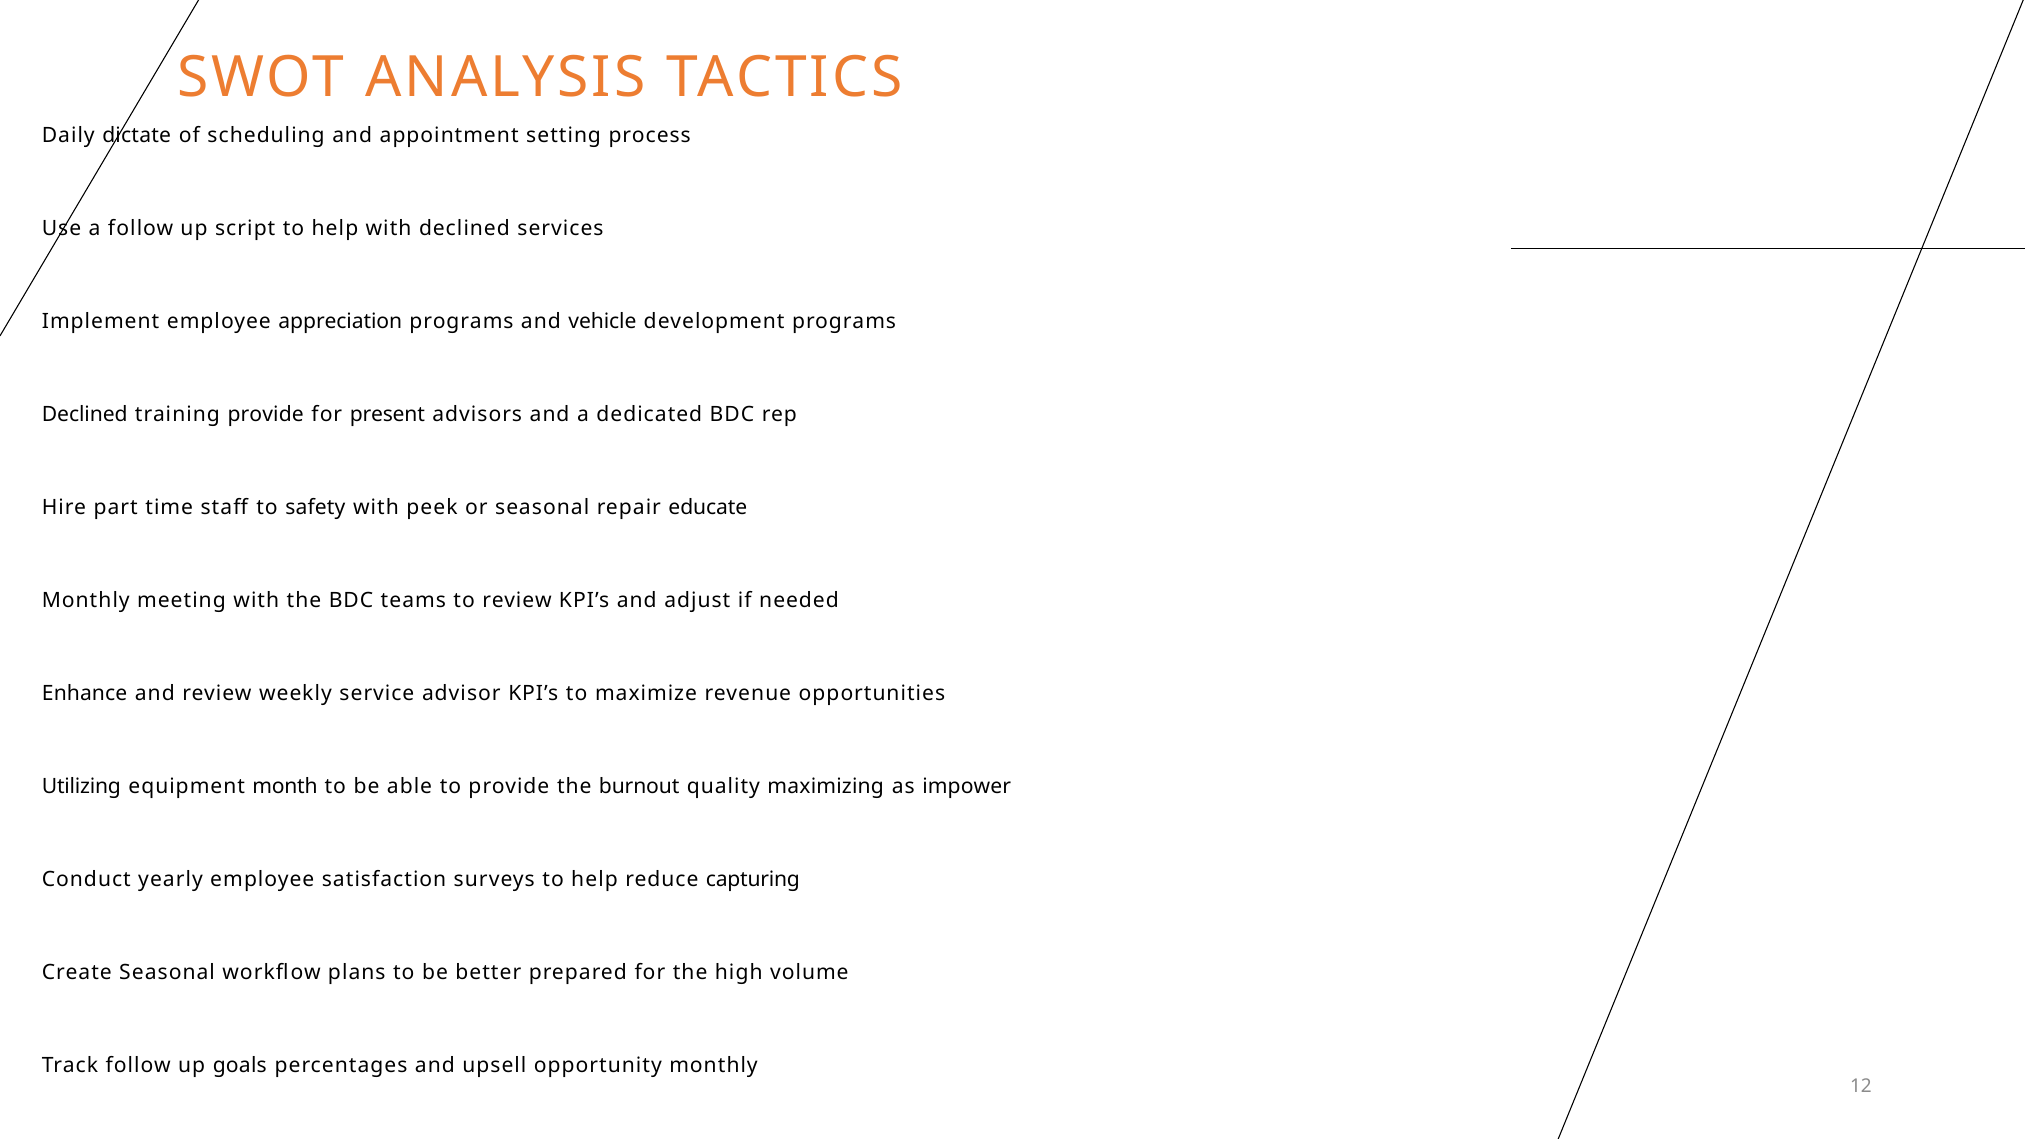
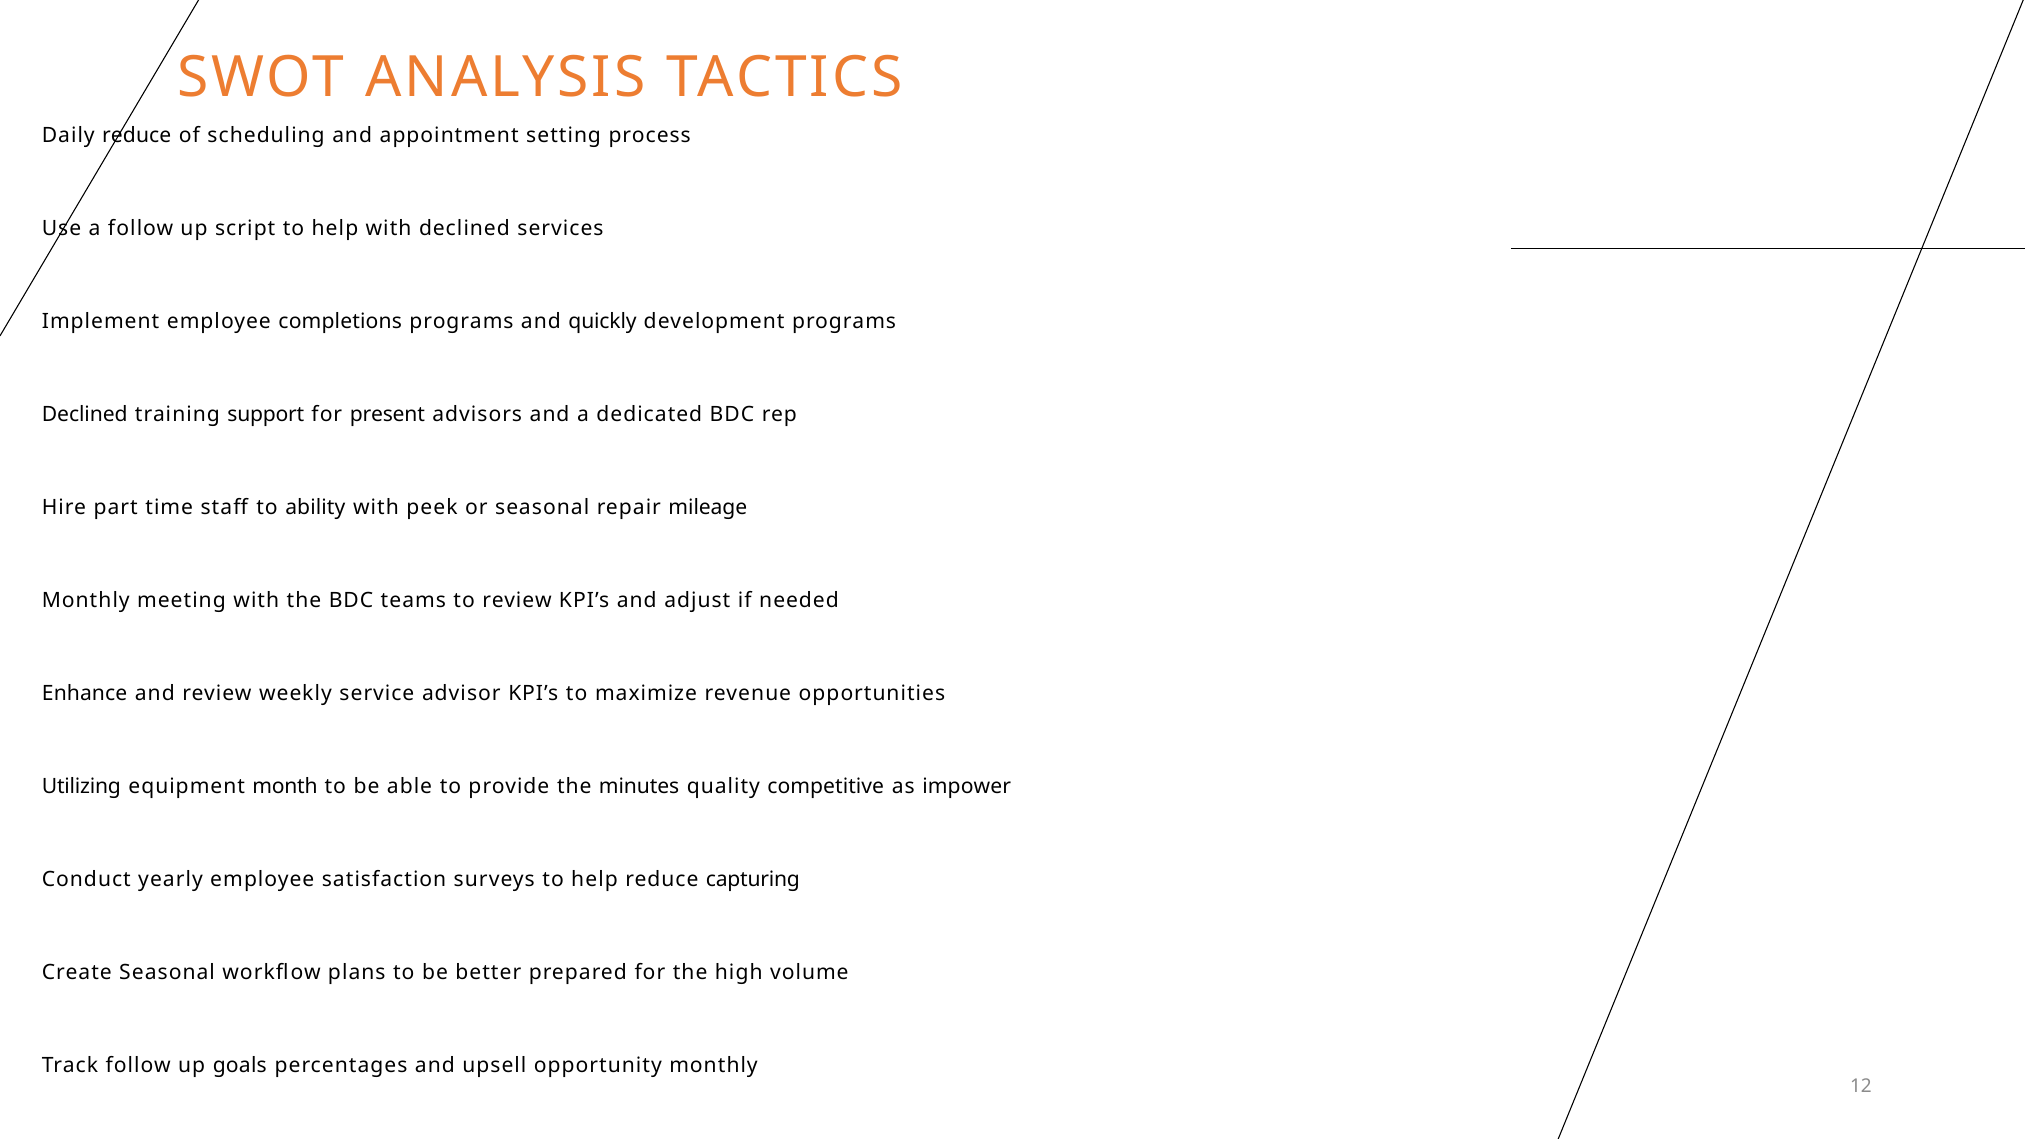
Daily dictate: dictate -> reduce (137, 136)
appreciation: appreciation -> completions (340, 322)
vehicle: vehicle -> quickly (602, 322)
training provide: provide -> support (266, 415)
safety: safety -> ability (315, 508)
educate: educate -> mileage (708, 508)
burnout: burnout -> minutes (639, 786)
maximizing: maximizing -> competitive (826, 786)
